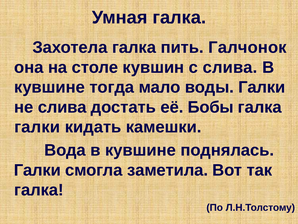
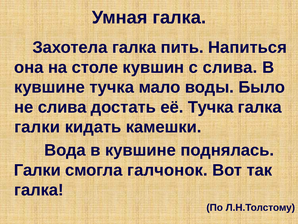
Галчонок: Галчонок -> Напиться (248, 47)
кувшине тогда: тогда -> тучка (112, 87)
воды Галки: Галки -> Было (262, 87)
её Бобы: Бобы -> Тучка (211, 107)
заметила: заметила -> галчонок (167, 170)
